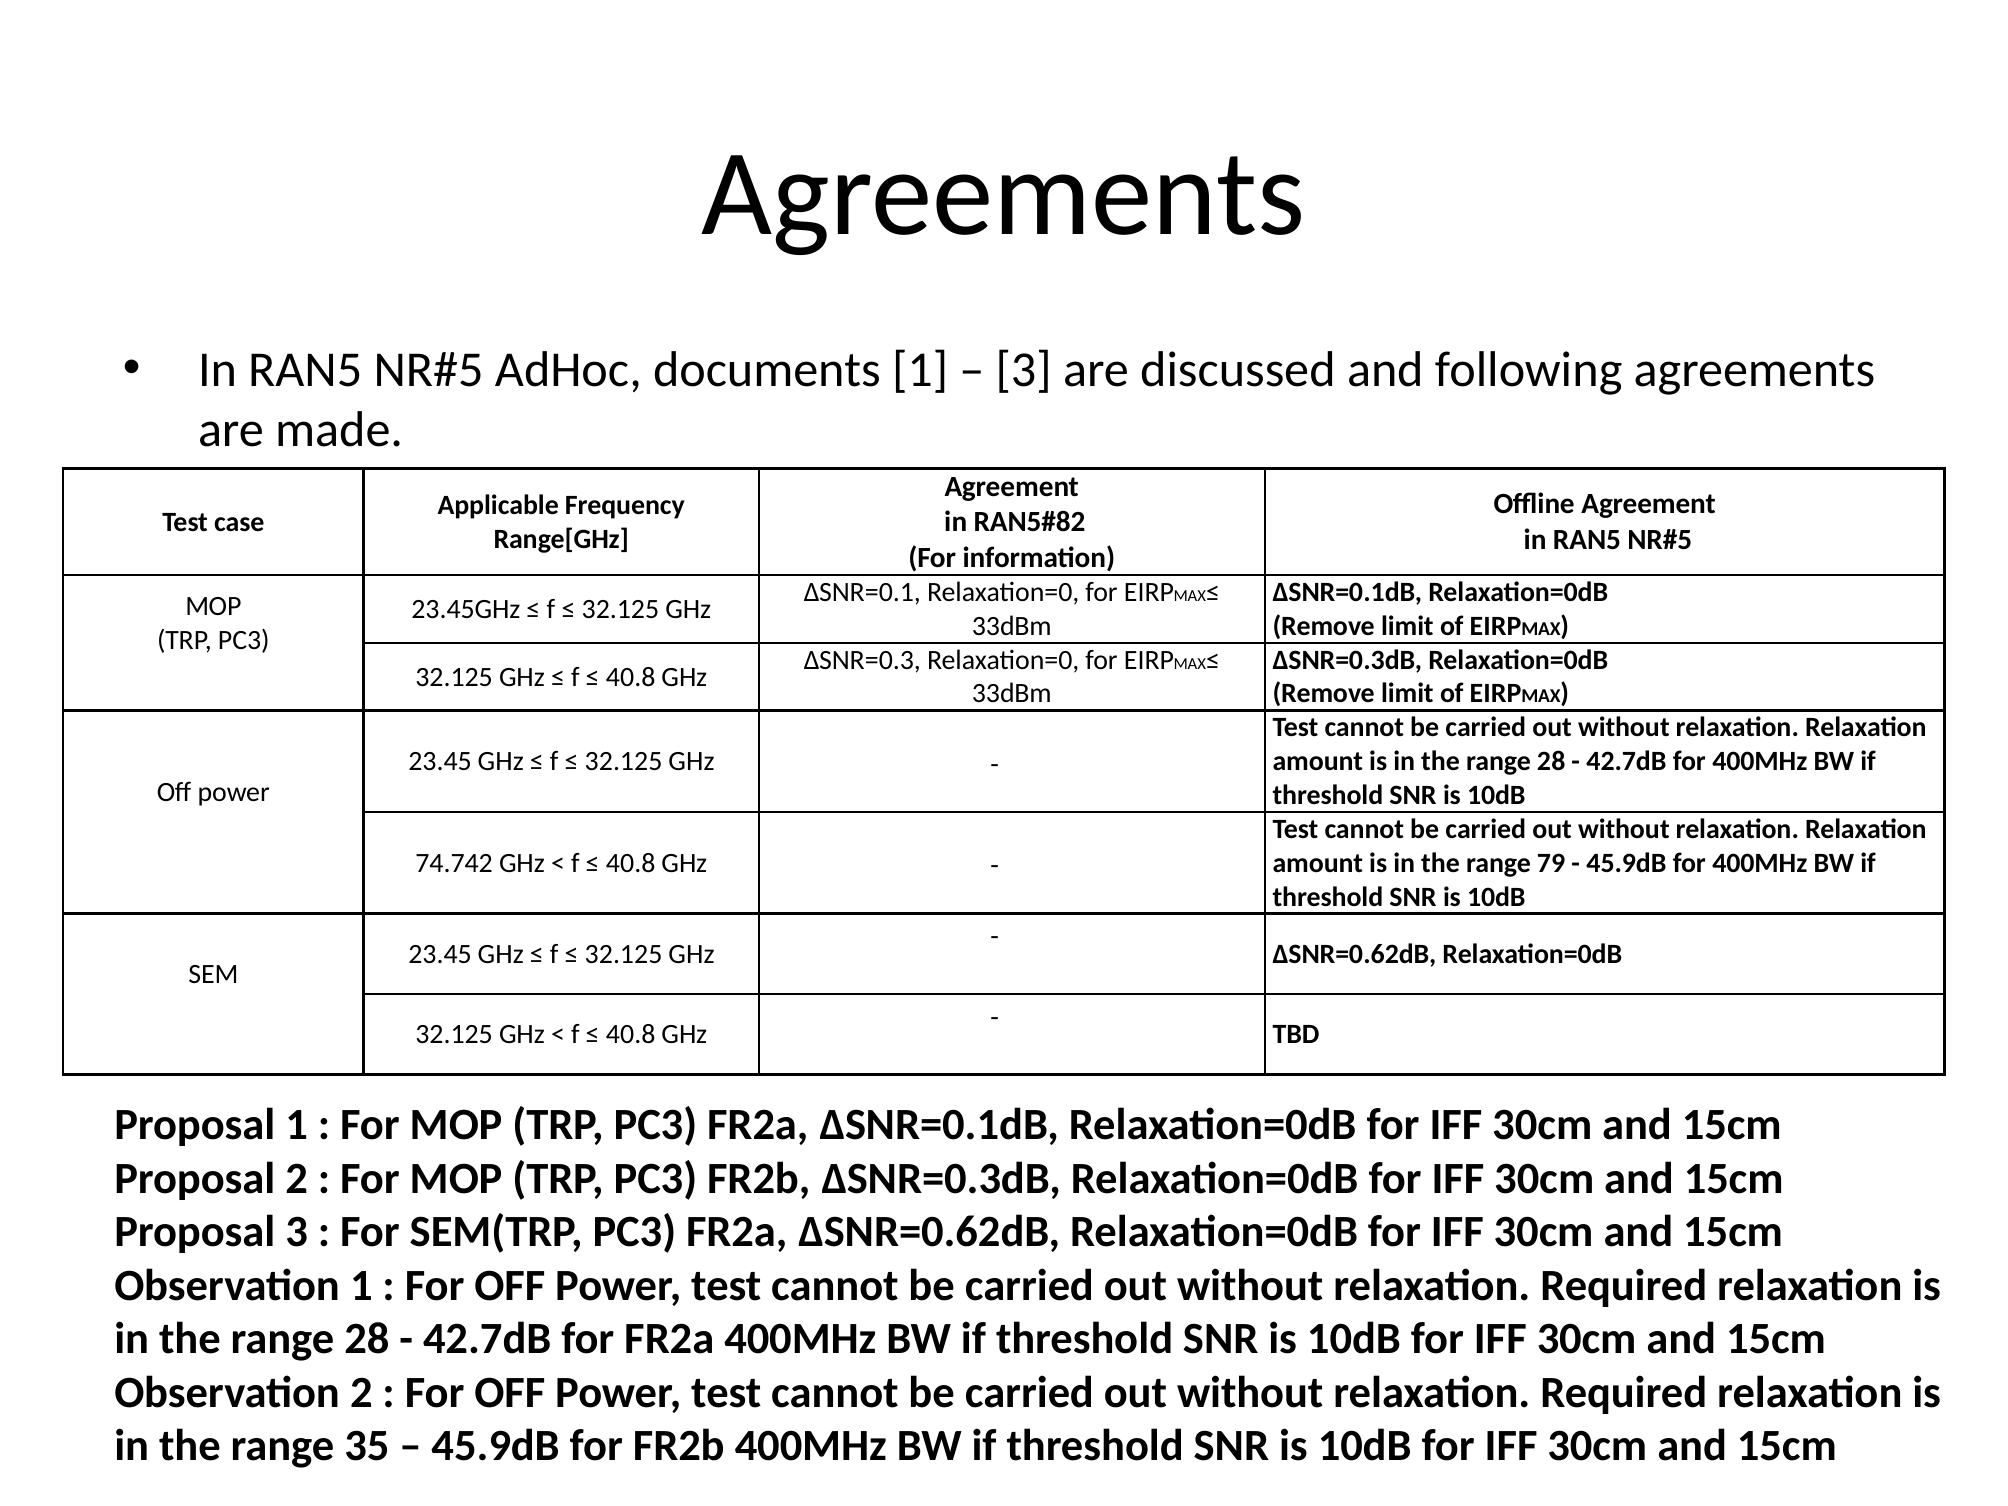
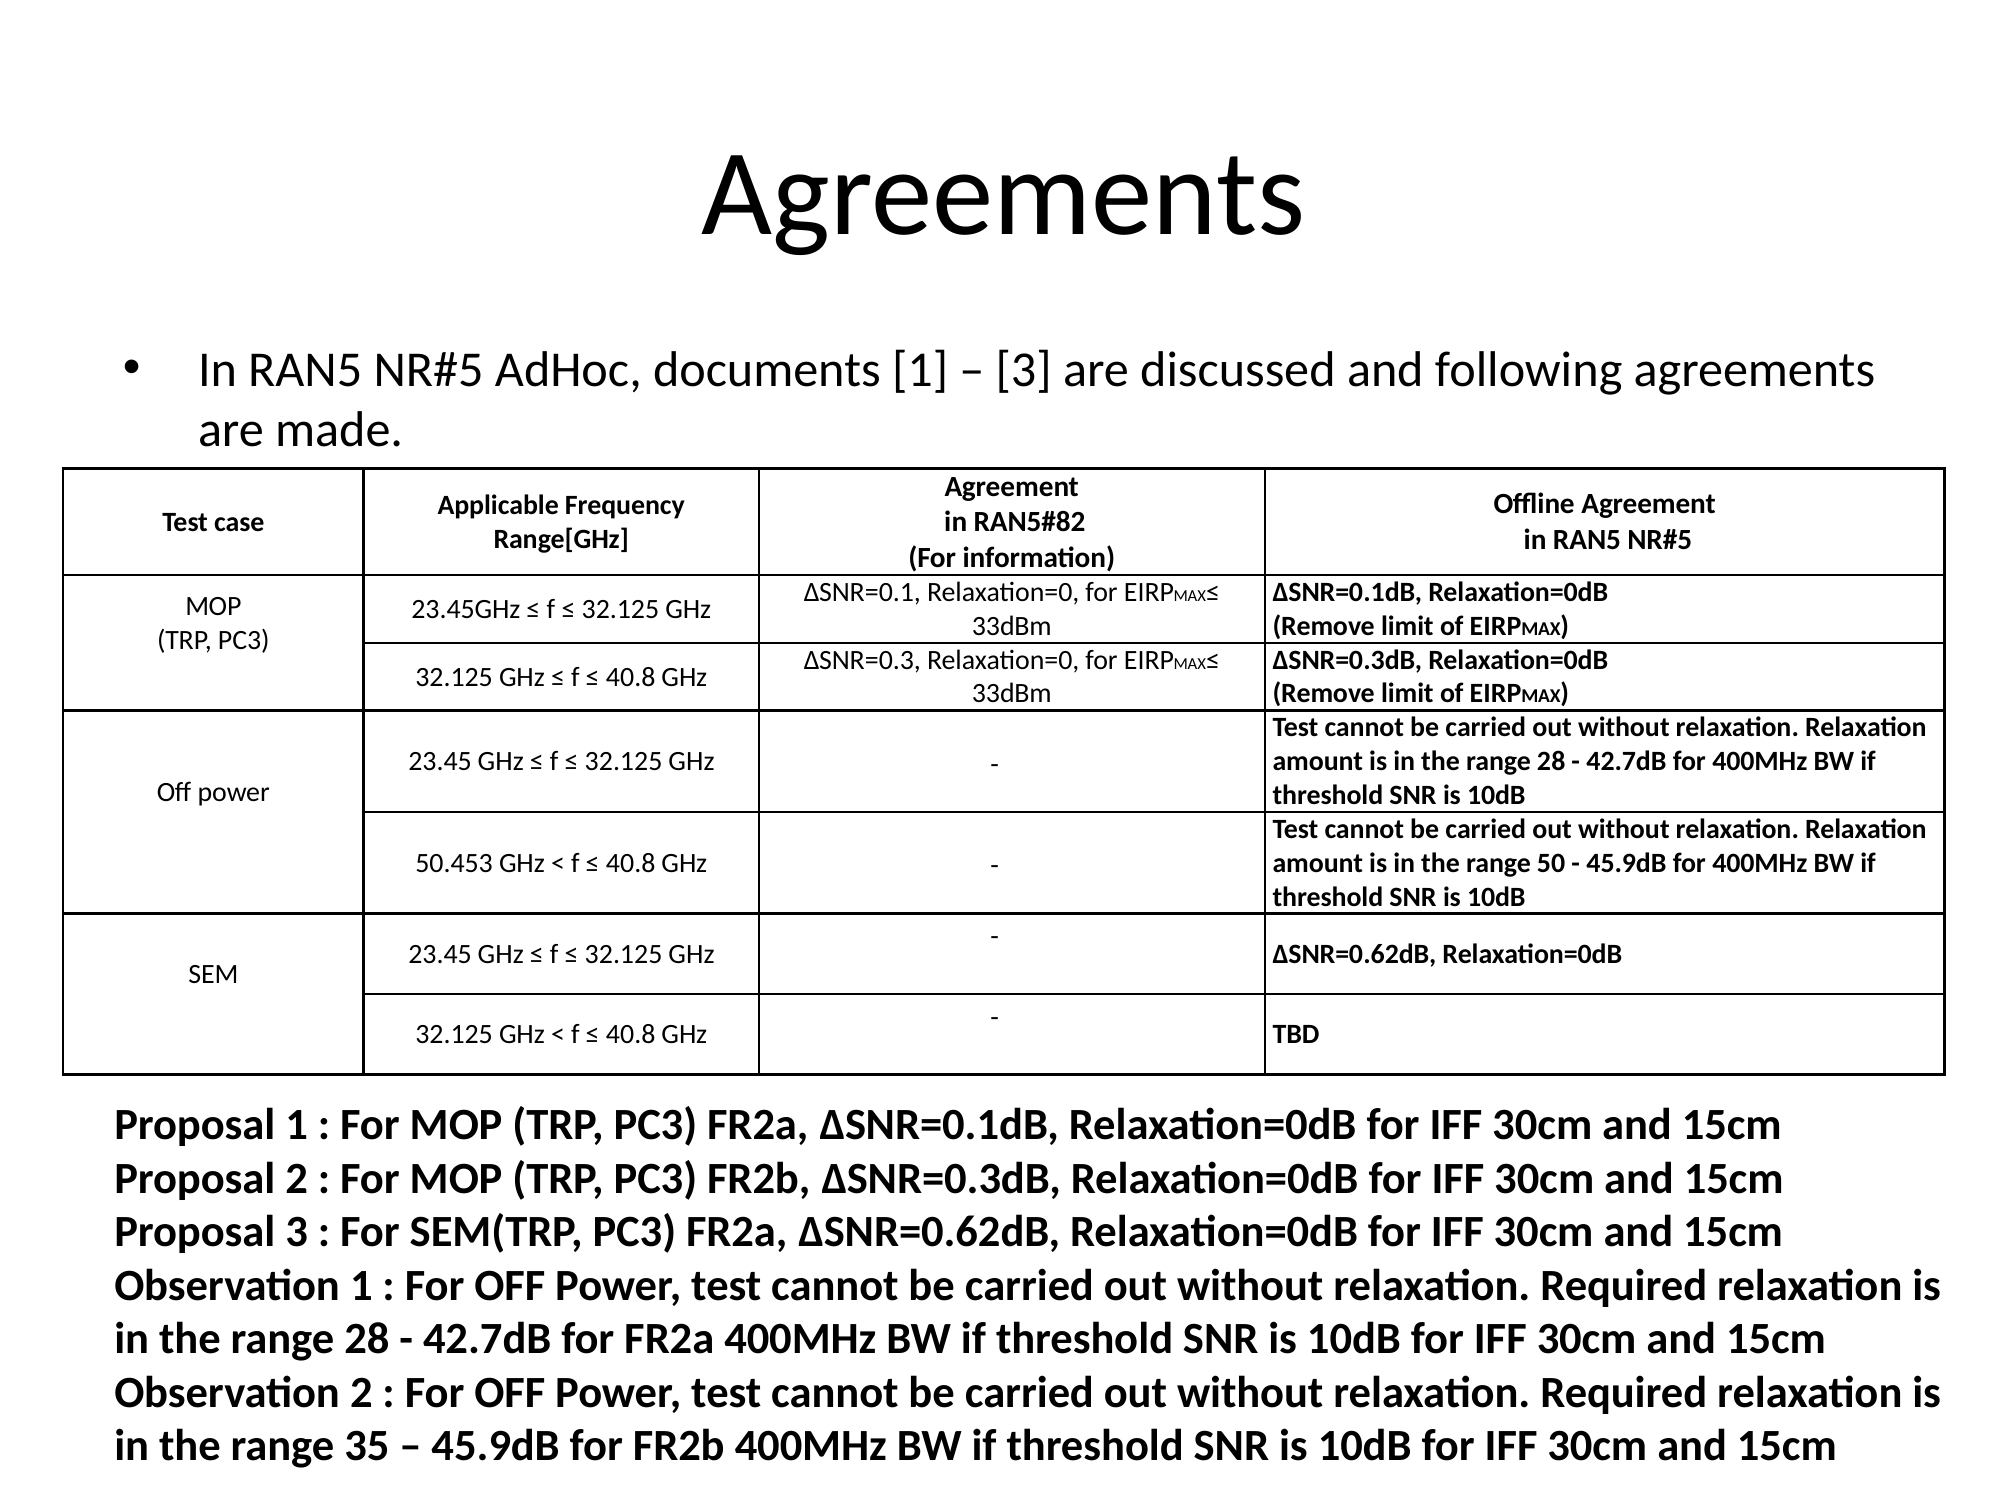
74.742: 74.742 -> 50.453 (454, 863)
79: 79 -> 50 (1551, 863)
